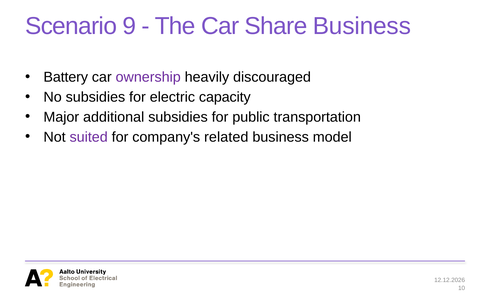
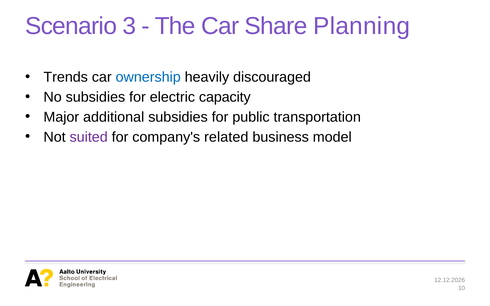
9: 9 -> 3 (129, 26)
Share Business: Business -> Planning (362, 26)
Battery: Battery -> Trends (66, 77)
ownership colour: purple -> blue (148, 77)
